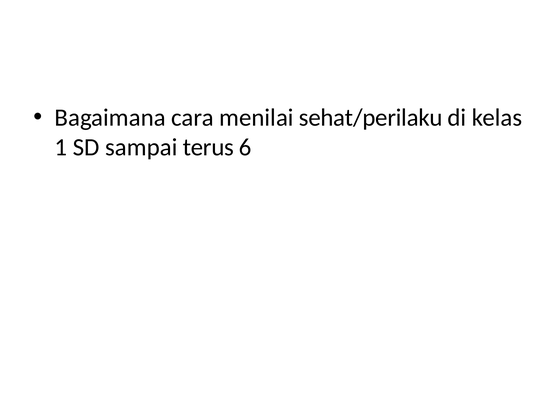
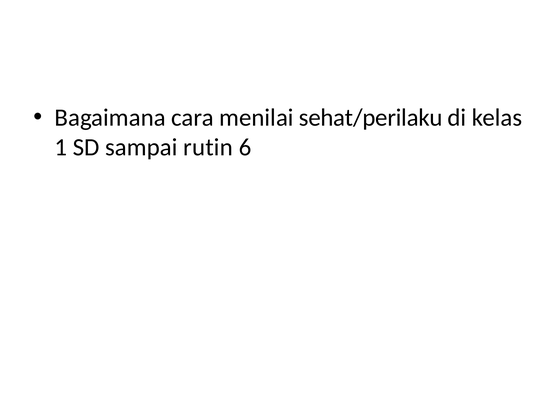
terus: terus -> rutin (208, 147)
